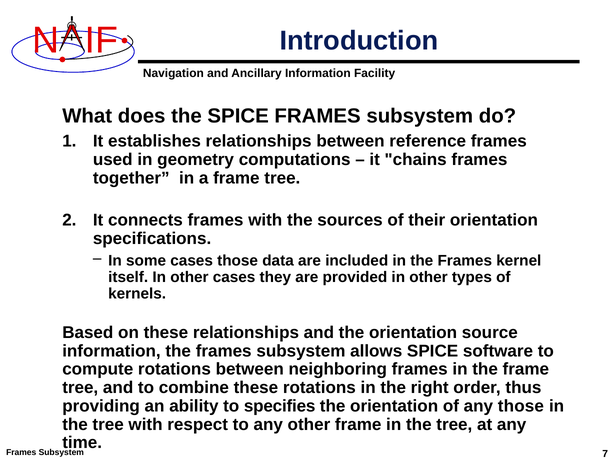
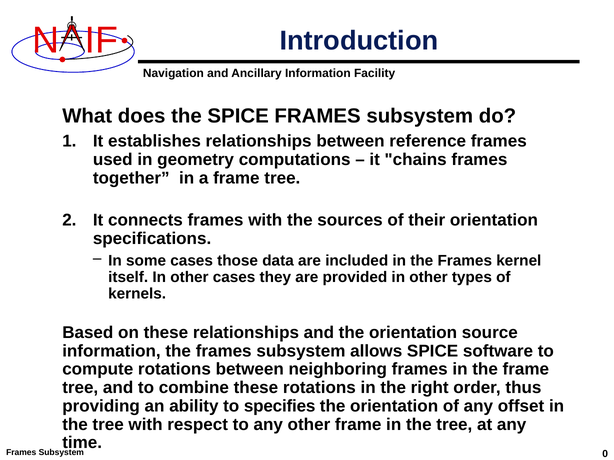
any those: those -> offset (521, 407)
7: 7 -> 0 (605, 454)
